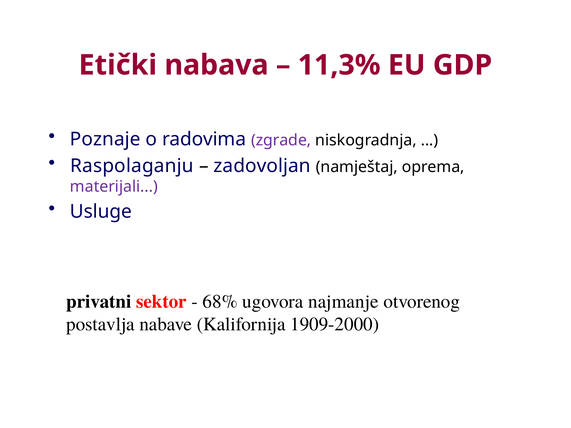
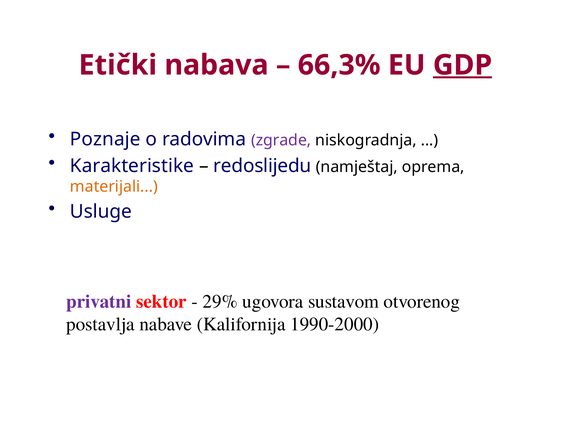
11,3%: 11,3% -> 66,3% (339, 65)
GDP underline: none -> present (463, 65)
Raspolaganju: Raspolaganju -> Karakteristike (132, 166)
zadovoljan: zadovoljan -> redoslijedu (262, 166)
materijali colour: purple -> orange (114, 187)
privatni colour: black -> purple (99, 302)
68%: 68% -> 29% (220, 302)
najmanje: najmanje -> sustavom (344, 302)
1909-2000: 1909-2000 -> 1990-2000 (335, 324)
